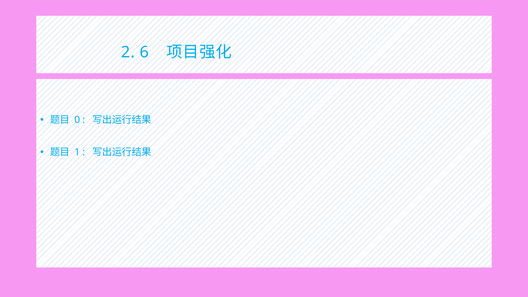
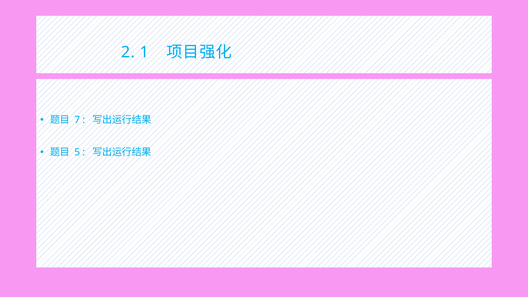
6: 6 -> 1 (144, 52)
0: 0 -> 7 (77, 120)
1: 1 -> 5 (77, 152)
